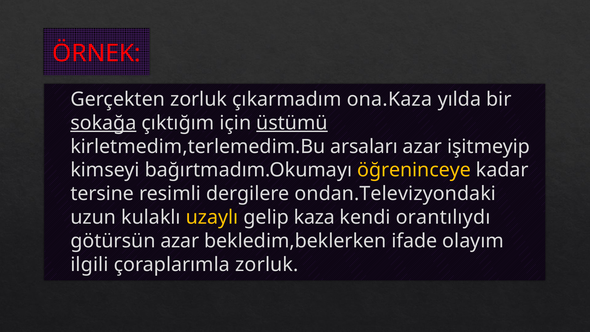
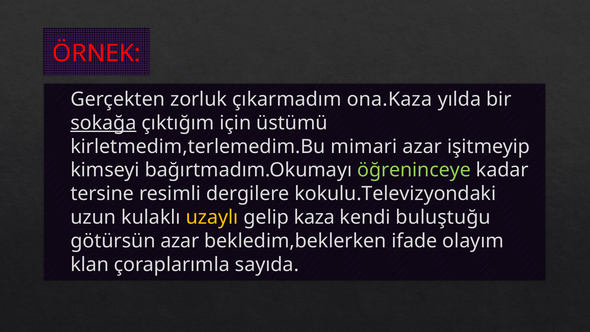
üstümü underline: present -> none (292, 123)
arsaları: arsaları -> mimari (364, 146)
öğreninceye colour: yellow -> light green (414, 170)
ondan.Televizyondaki: ondan.Televizyondaki -> kokulu.Televizyondaki (395, 194)
orantılıydı: orantılıydı -> buluştuğu (443, 217)
ilgili: ilgili -> klan (90, 265)
çoraplarımla zorluk: zorluk -> sayıda (267, 265)
